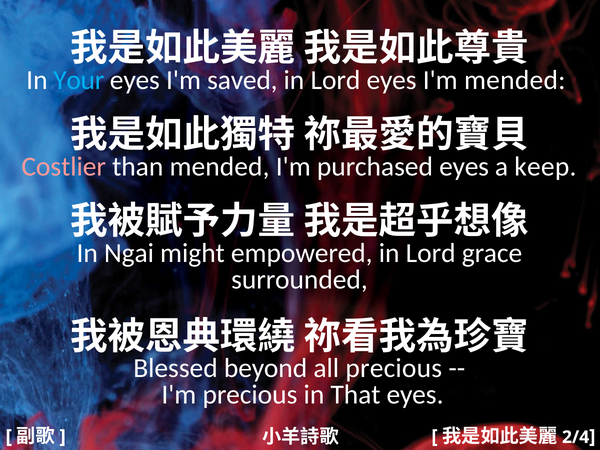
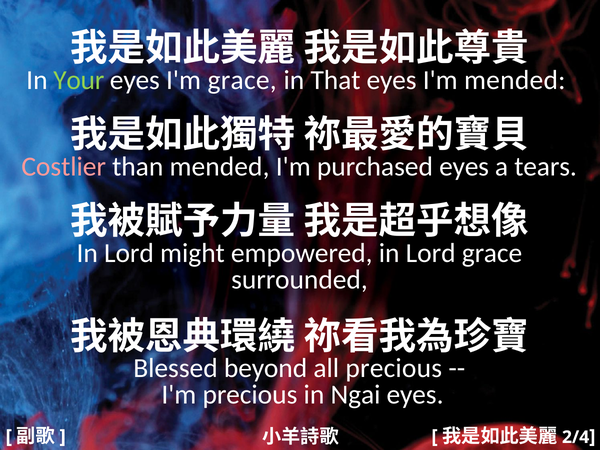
Your colour: light blue -> light green (79, 80)
I'm saved: saved -> grace (242, 80)
Lord: Lord -> That (335, 80)
keep: keep -> tears (546, 167)
Ngai: Ngai -> Lord (129, 253)
That: That -> Ngai (355, 395)
